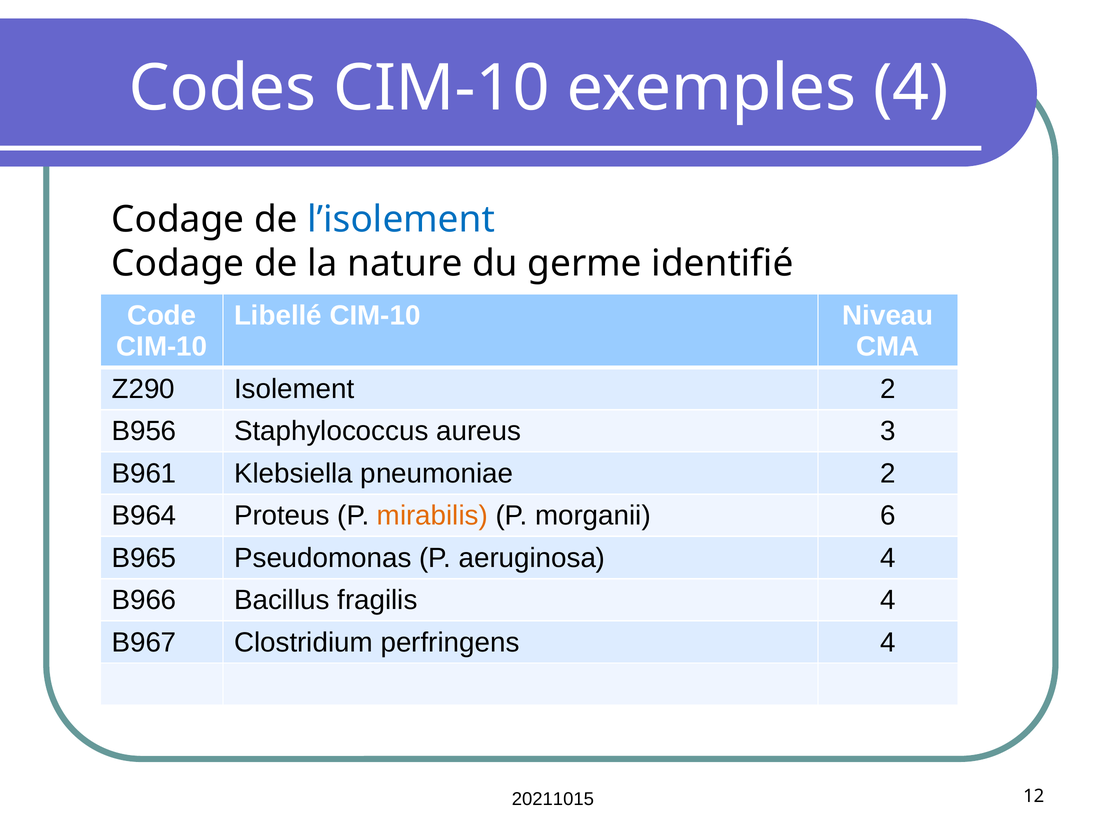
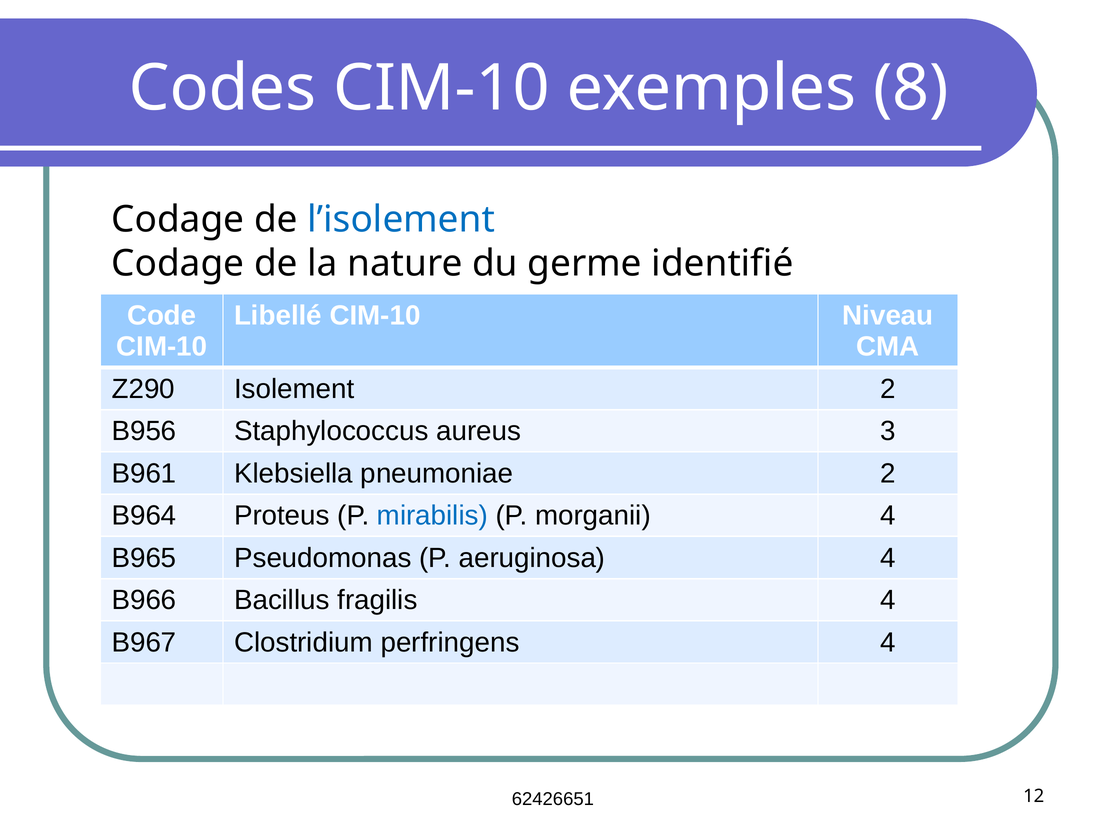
exemples 4: 4 -> 8 (911, 89)
mirabilis colour: orange -> blue (432, 516)
morganii 6: 6 -> 4 (888, 516)
20211015: 20211015 -> 62426651 (553, 799)
